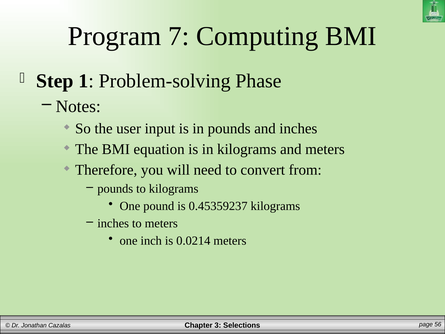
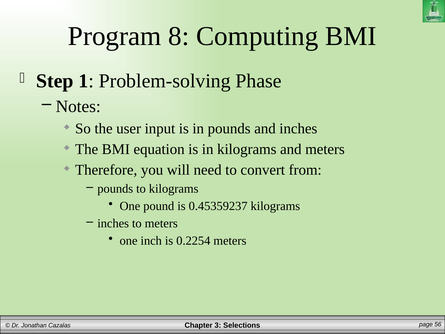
7: 7 -> 8 (179, 36)
0.0214: 0.0214 -> 0.2254 (193, 240)
